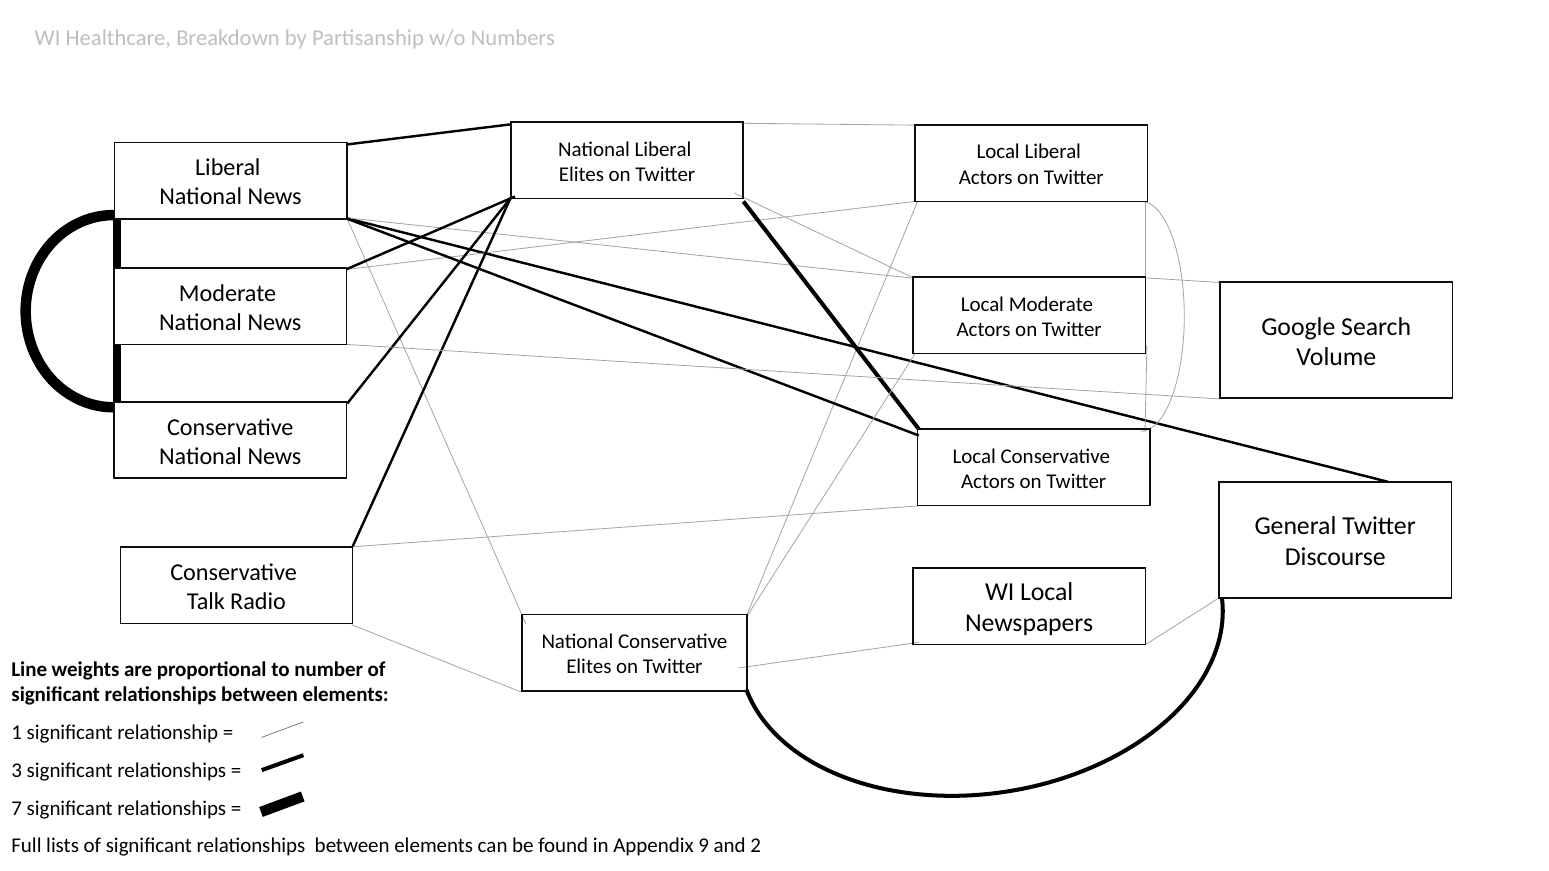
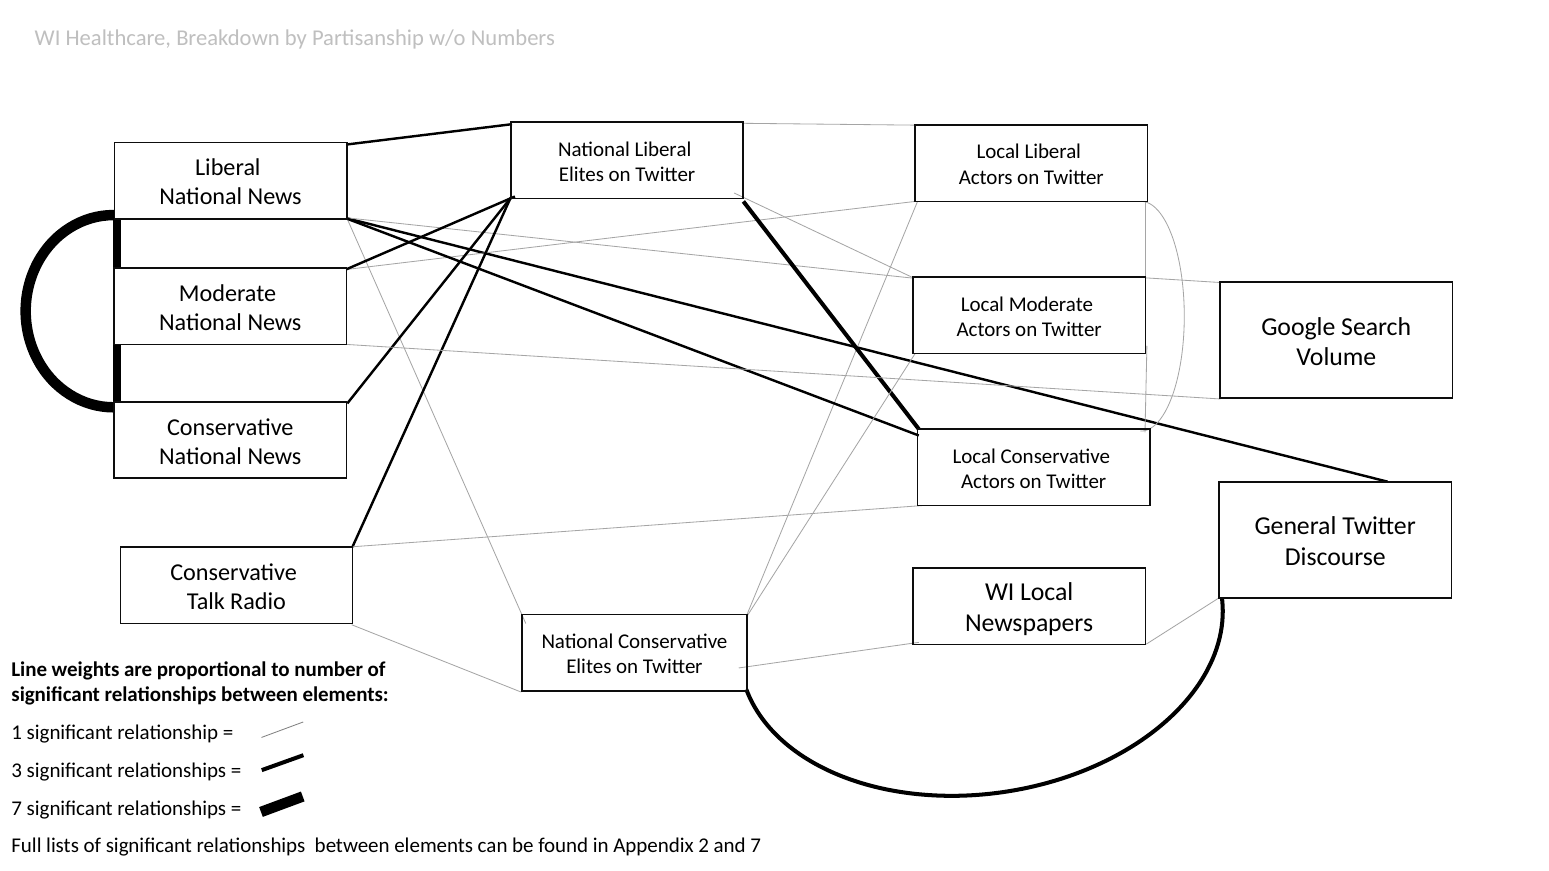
9: 9 -> 2 (704, 846)
and 2: 2 -> 7 (756, 846)
